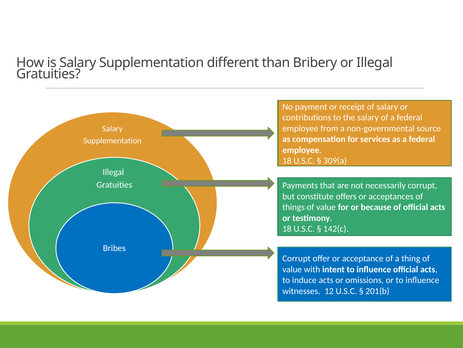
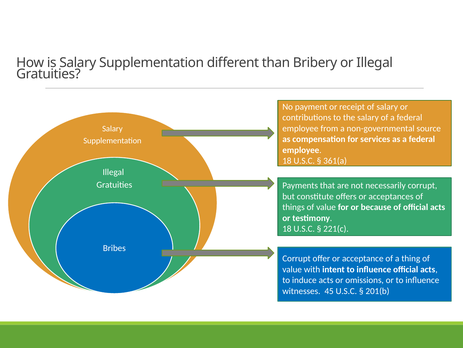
309(a: 309(a -> 361(a (335, 161)
142(c: 142(c -> 221(c (336, 228)
12: 12 -> 45 (329, 291)
